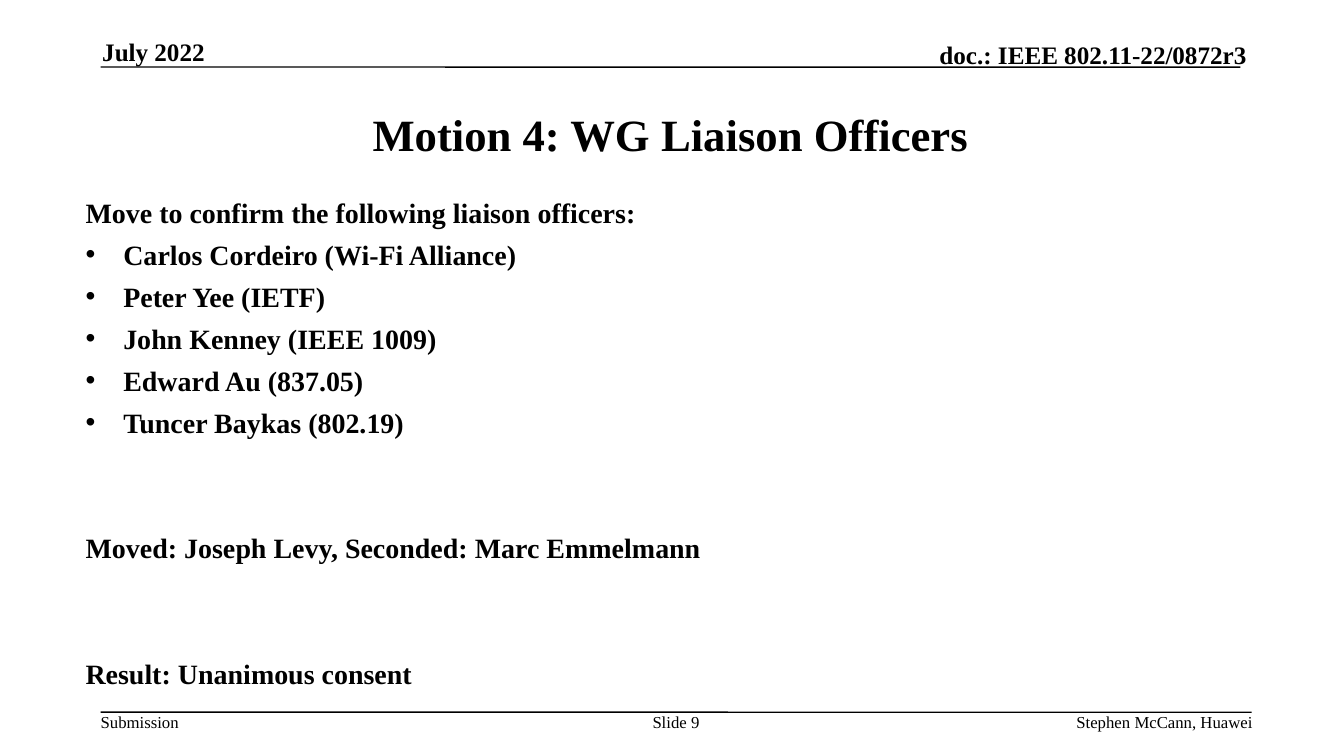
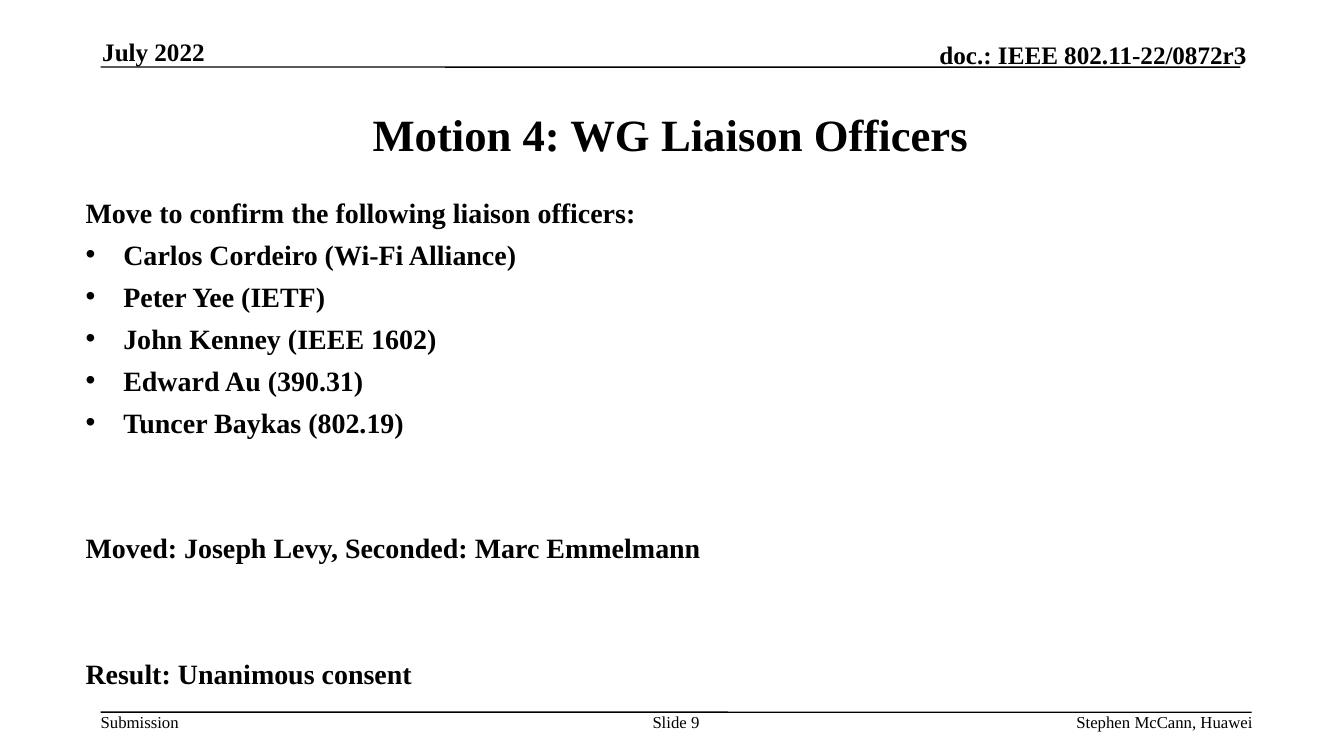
1009: 1009 -> 1602 (404, 340)
837.05: 837.05 -> 390.31 (316, 382)
